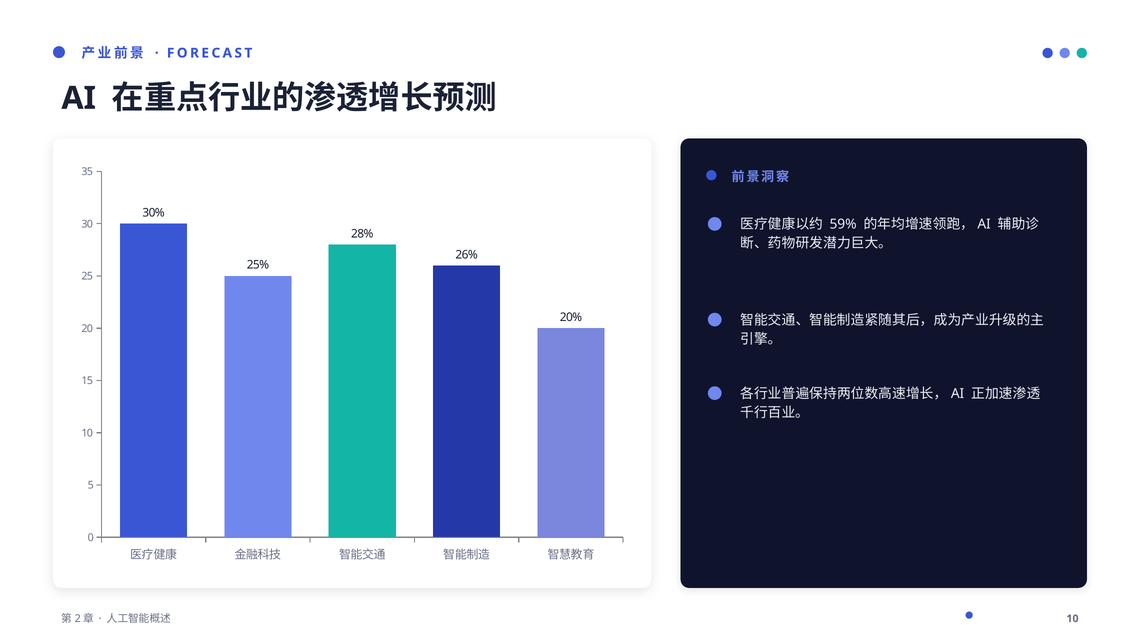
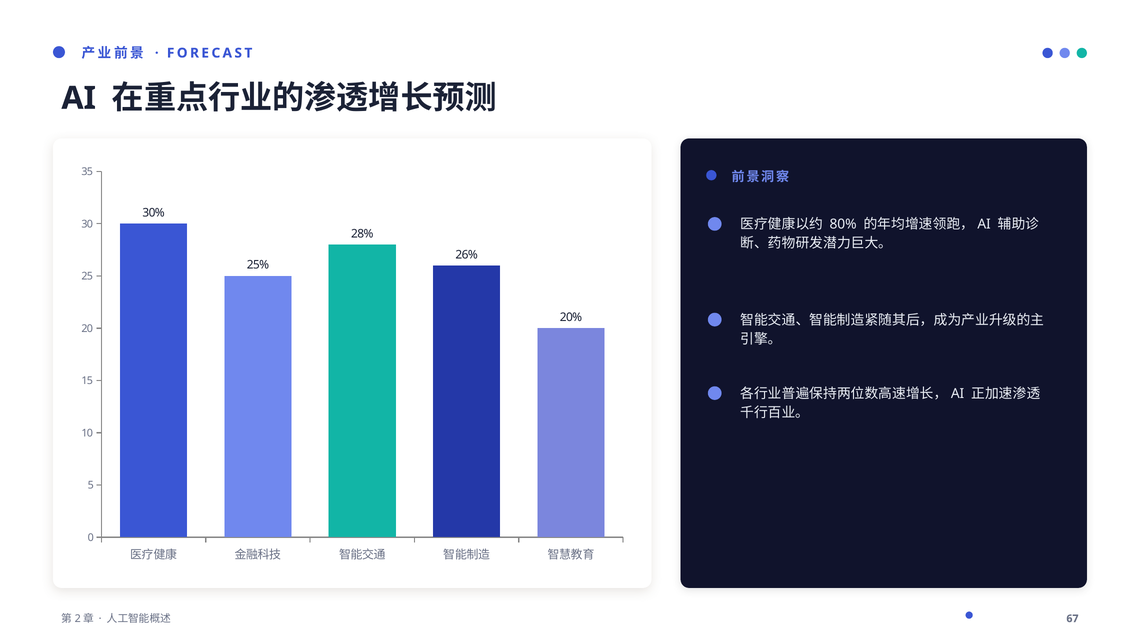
59%: 59% -> 80% (843, 224)
10: 10 -> 67 (1072, 619)
